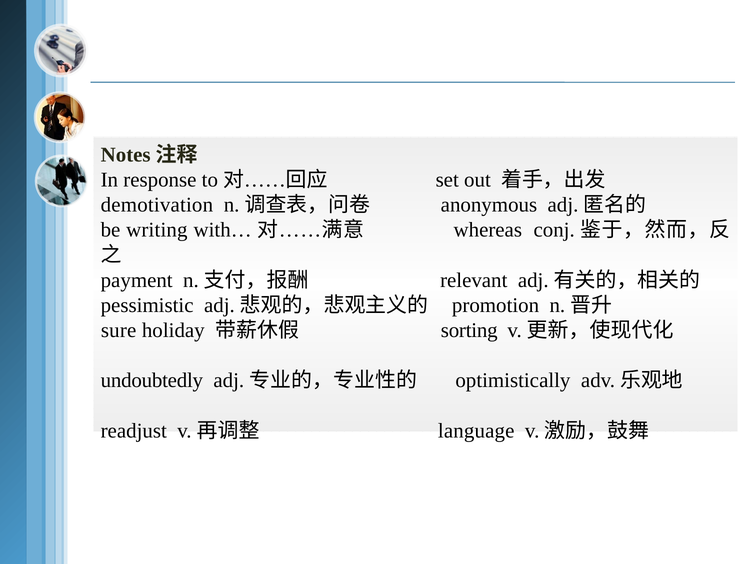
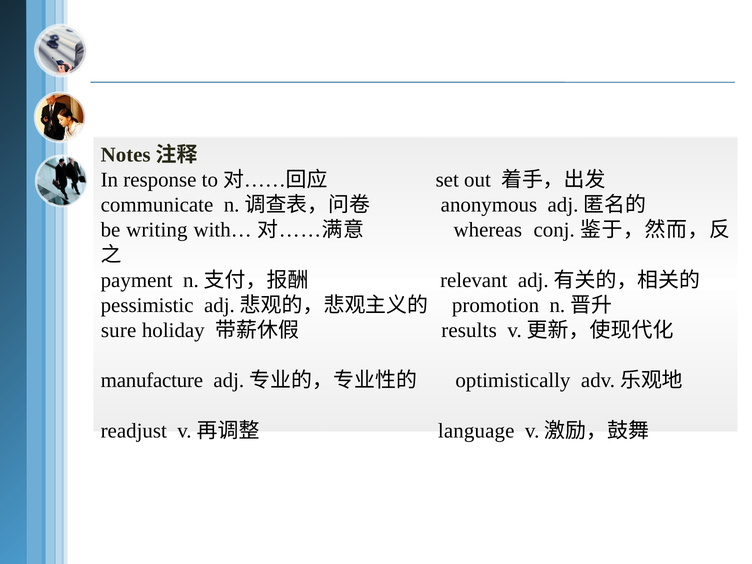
demotivation: demotivation -> communicate (157, 205)
sorting: sorting -> results (469, 330)
undoubtedly: undoubtedly -> manufacture (152, 380)
